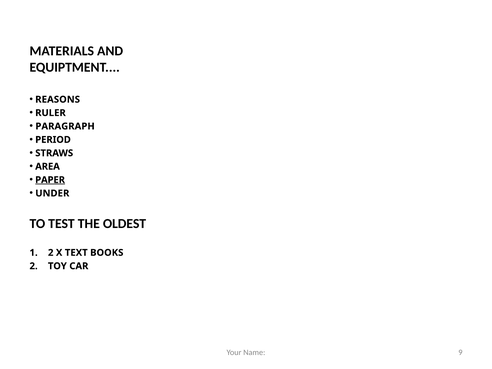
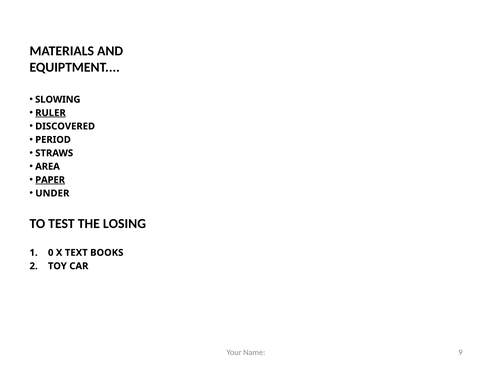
REASONS: REASONS -> SLOWING (58, 99)
RULER underline: none -> present (50, 113)
PARAGRAPH: PARAGRAPH -> DISCOVERED (65, 126)
OLDEST: OLDEST -> LOSING (124, 224)
2: 2 -> 0 (51, 253)
